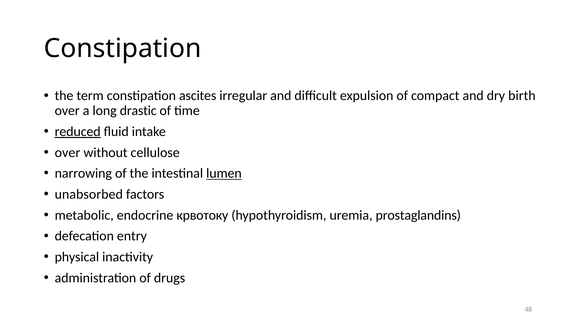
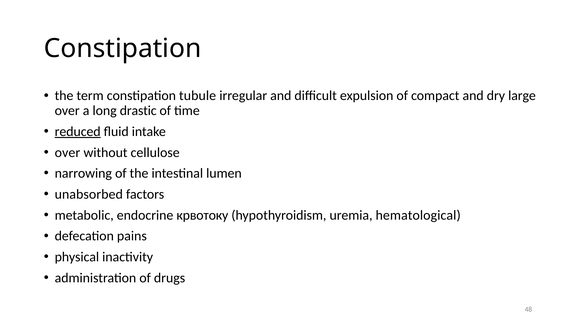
ascites: ascites -> tubule (198, 96)
birth: birth -> large (522, 96)
lumen underline: present -> none (224, 173)
prostaglandins: prostaglandins -> hematological (418, 215)
entry: entry -> pains (132, 236)
